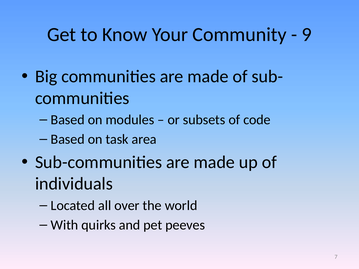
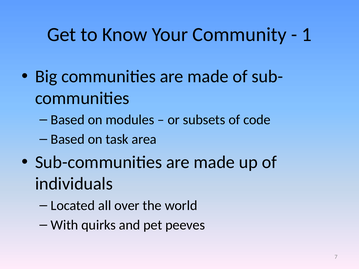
9: 9 -> 1 (307, 35)
